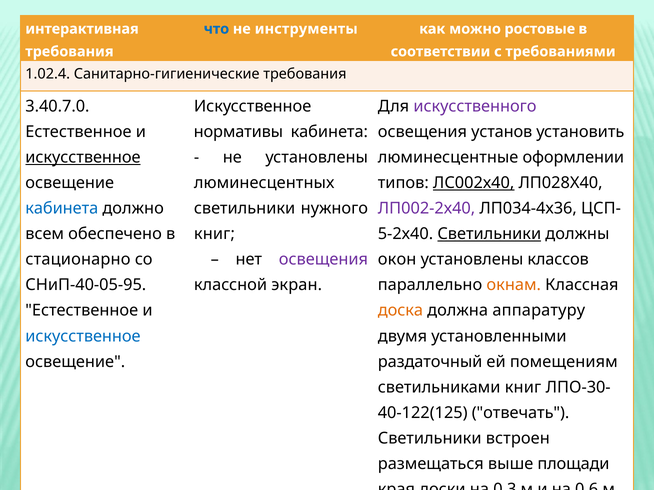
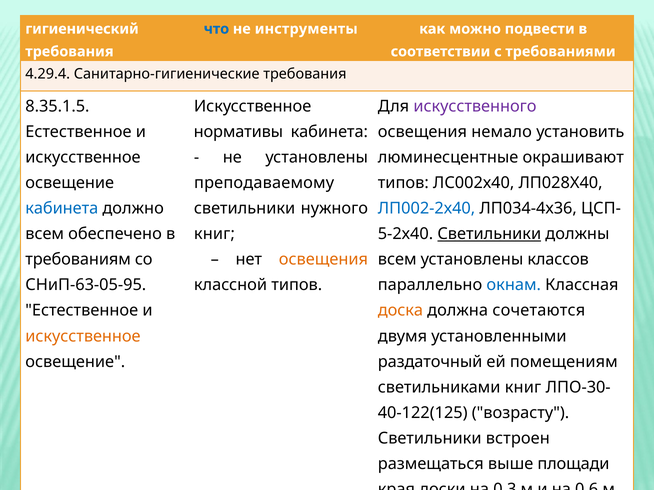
интерактивная: интерактивная -> гигиенический (82, 29)
ростовые: ростовые -> подвести (540, 29)
1.02.4: 1.02.4 -> 4.29.4 (48, 74)
3.40.7.0: 3.40.7.0 -> 8.35.1.5 (57, 106)
установ: установ -> немало (502, 132)
искусственное underline: present -> none (83, 157)
оформлении: оформлении -> окрашивают (573, 157)
люминесцентных: люминесцентных -> преподаваемому (264, 183)
ЛС002х40 underline: present -> none (474, 183)
ЛП002-2х40 colour: purple -> blue (427, 209)
стационарно: стационарно -> требованиям (78, 260)
освещения colour: purple -> orange (323, 260)
окон: окон -> всем (397, 260)
СНиП-40-05-95: СНиП-40-05-95 -> СНиП-63-05-95 (86, 285)
классной экран: экран -> типов (297, 285)
окнам colour: orange -> blue (514, 285)
аппаратуру: аппаратуру -> сочетаются (539, 311)
искусственное colour: blue -> orange (83, 336)
отвечать: отвечать -> возрасту (521, 413)
